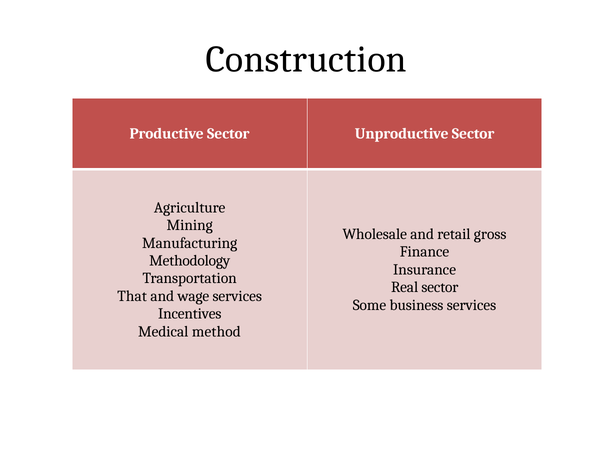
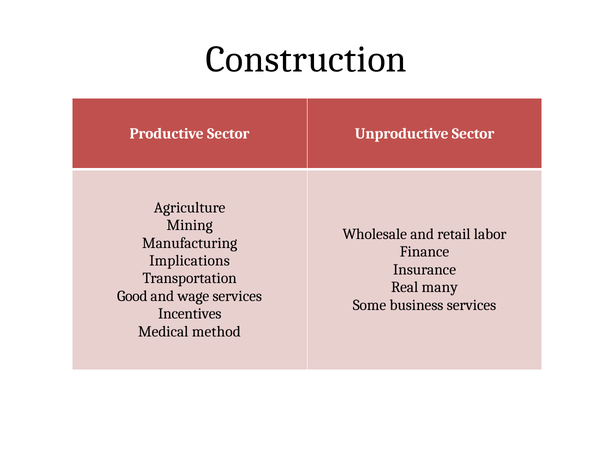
gross: gross -> labor (490, 234)
Methodology: Methodology -> Implications (190, 261)
Real sector: sector -> many (440, 287)
That: That -> Good (132, 296)
